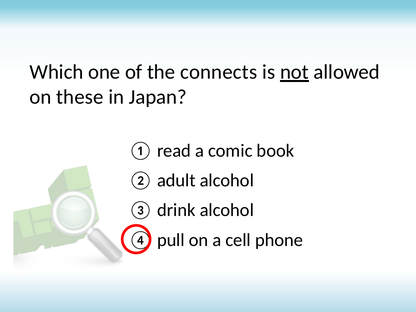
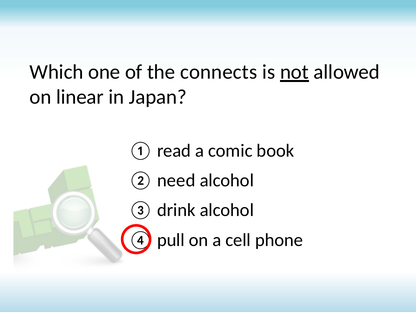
these: these -> linear (80, 97)
adult: adult -> need (176, 181)
